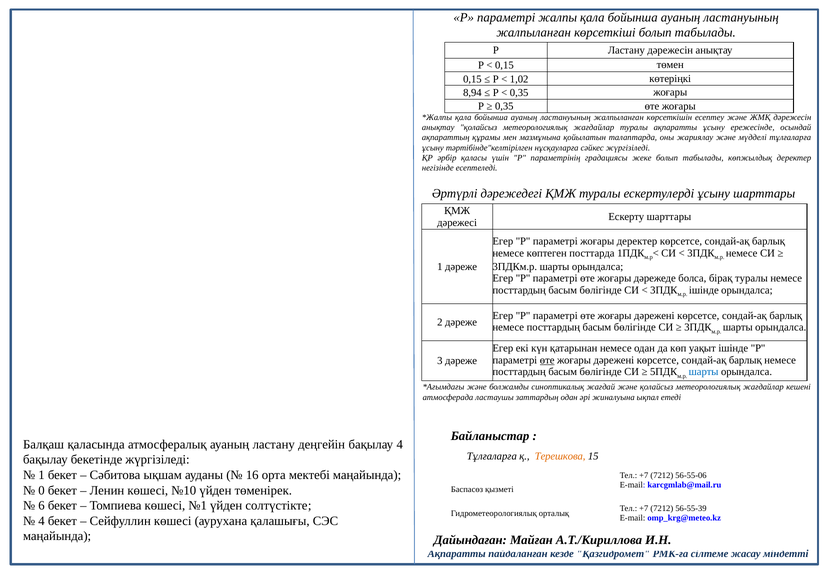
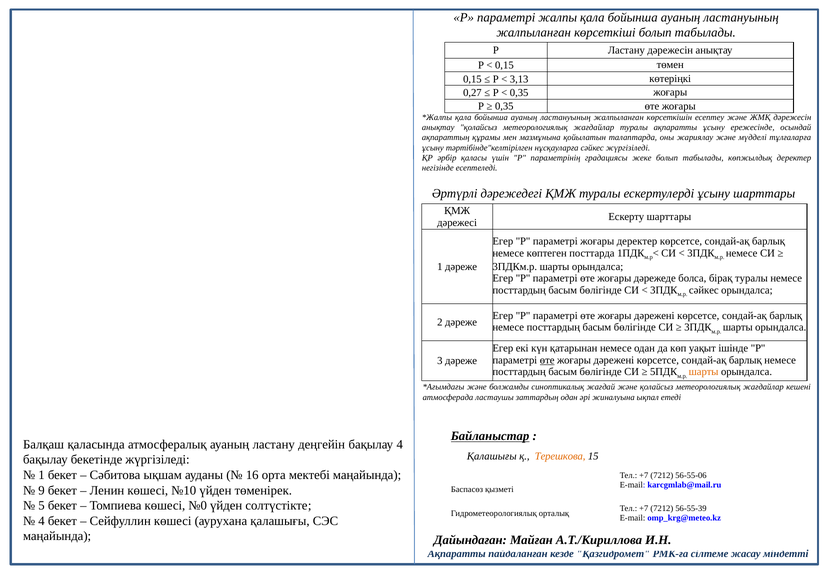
1,02: 1,02 -> 3,13 (519, 79)
8,94: 8,94 -> 0,27 (472, 93)
ішінде: ішінде -> сәйкес (704, 290)
шарты colour: blue -> orange (704, 372)
Байланыстар underline: none -> present (490, 436)
Тұлғаларға: Тұлғаларға -> Қалашығы (492, 456)
0: 0 -> 9 (42, 490)
6: 6 -> 5 (42, 506)
№1: №1 -> №0 (198, 506)
